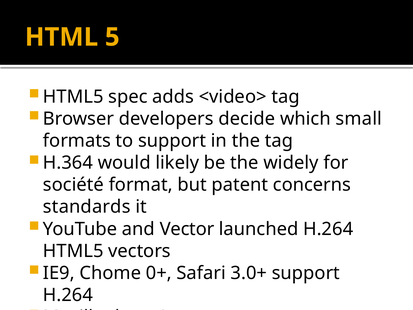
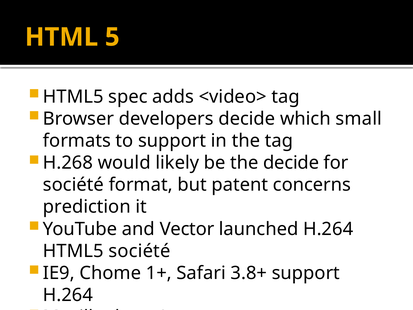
H.364: H.364 -> H.268 (68, 163)
the widely: widely -> decide (291, 163)
standards: standards -> prediction (87, 207)
HTML5 vectors: vectors -> société (139, 251)
0+: 0+ -> 1+ (159, 273)
3.0+: 3.0+ -> 3.8+ (249, 273)
